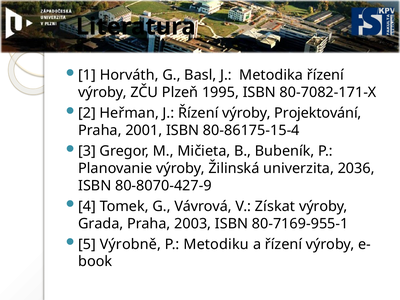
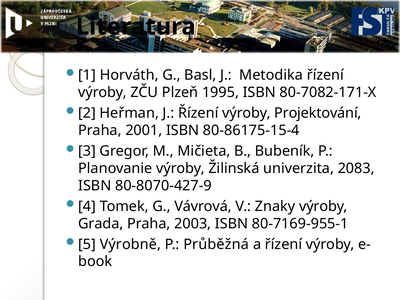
2036: 2036 -> 2083 (356, 168)
Získat: Získat -> Znaky (275, 206)
Metodiku: Metodiku -> Průběžná (216, 244)
